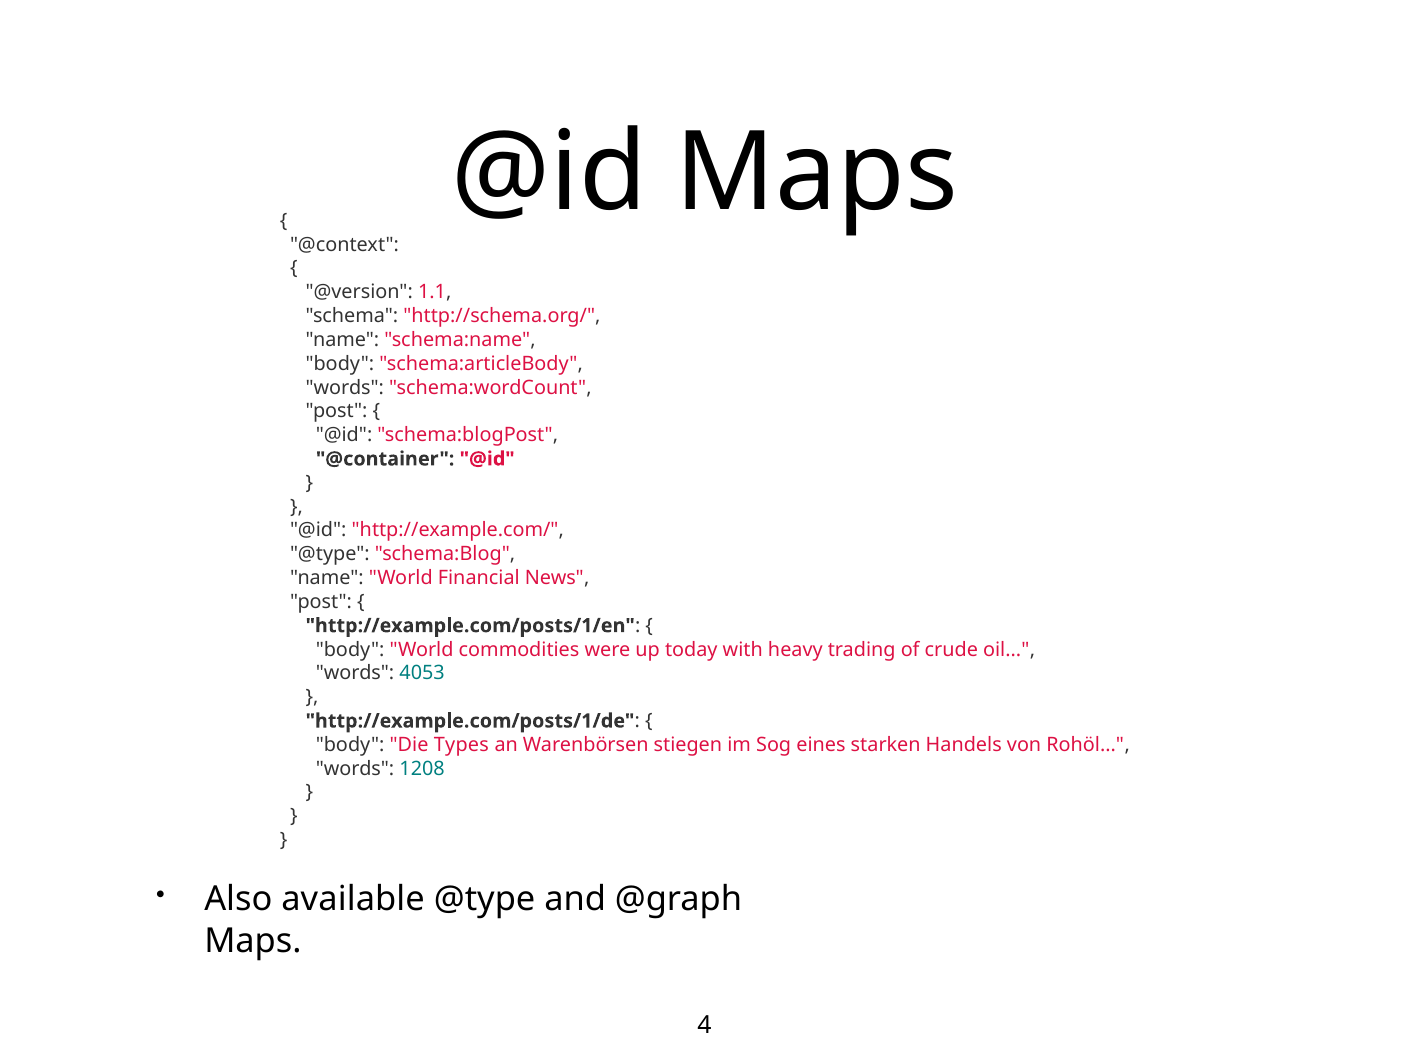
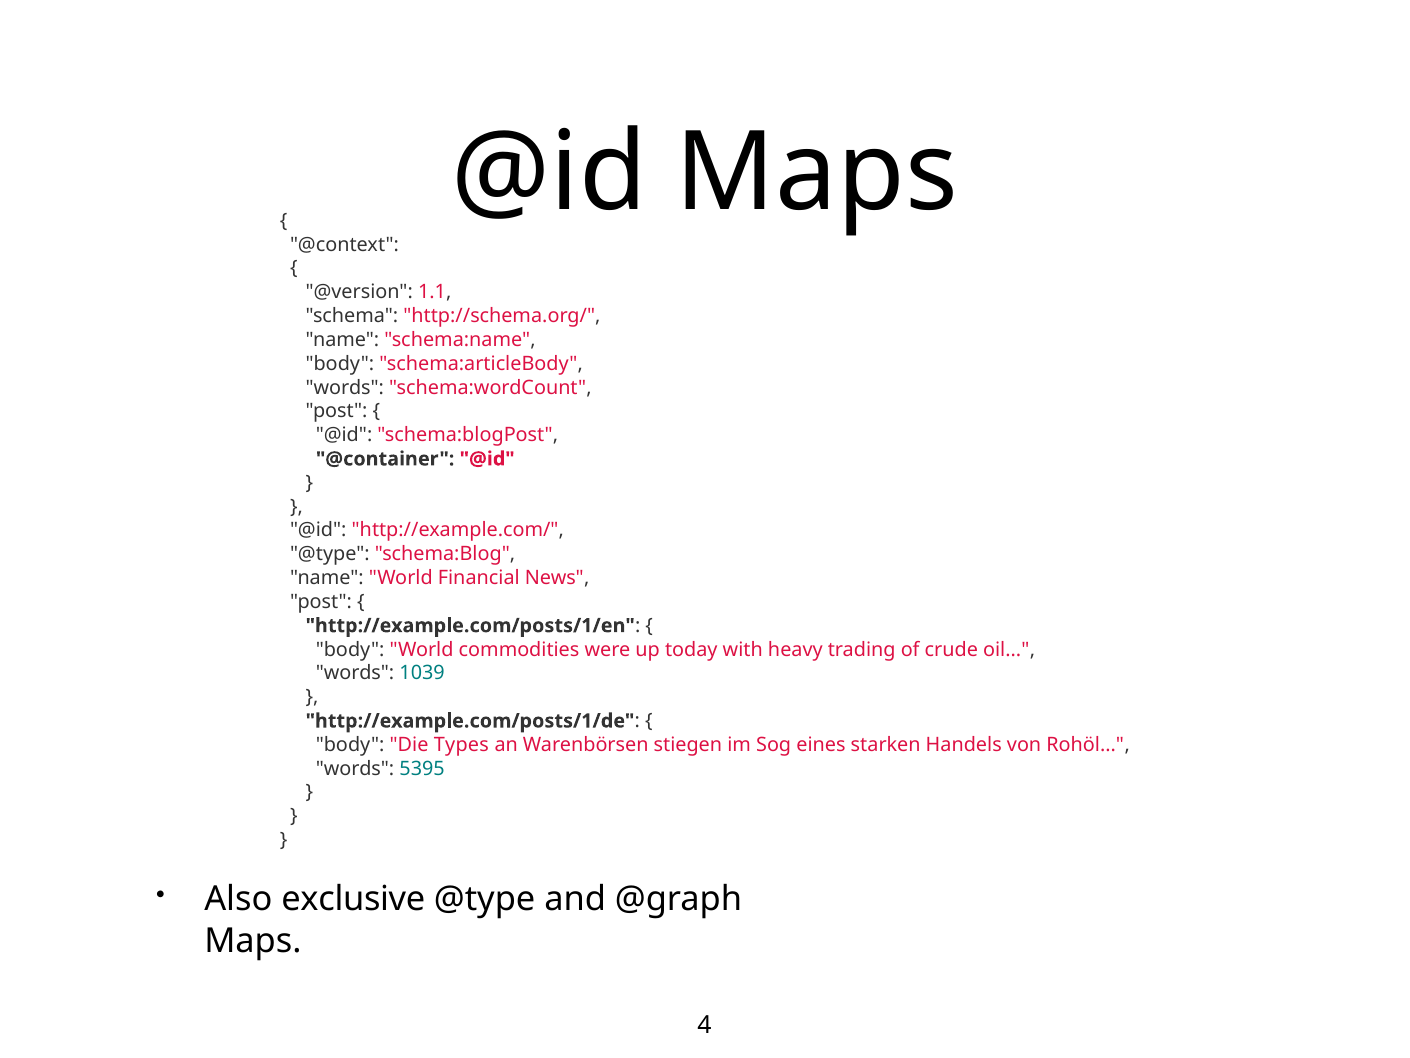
4053: 4053 -> 1039 (422, 673)
1208: 1208 -> 5395 (422, 768)
available: available -> exclusive (353, 899)
